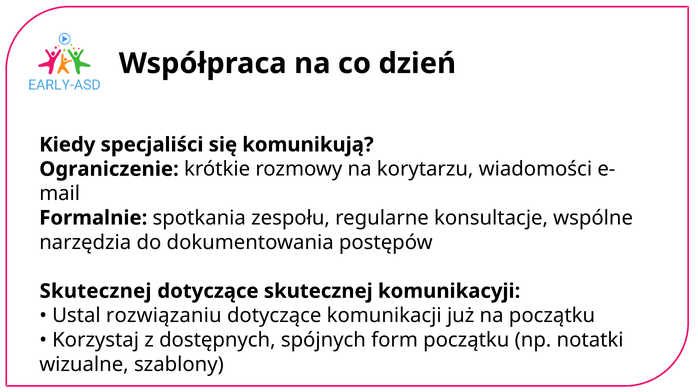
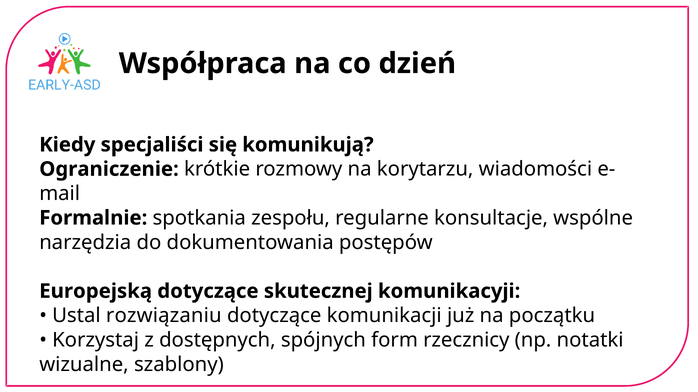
Skutecznej: Skutecznej -> Europejską (96, 292)
form początku: początku -> rzecznicy (466, 340)
